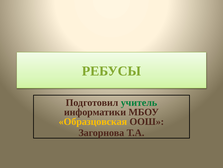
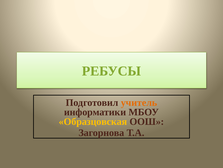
учитель colour: green -> orange (139, 102)
